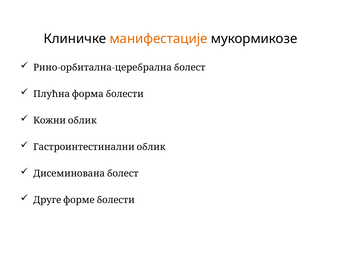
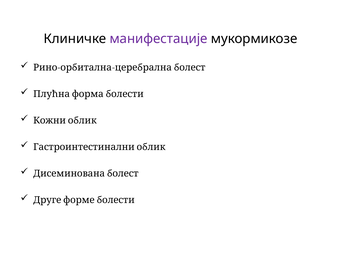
манифестације colour: orange -> purple (159, 39)
